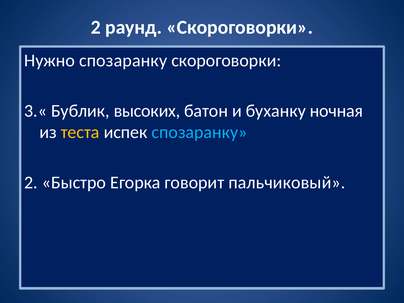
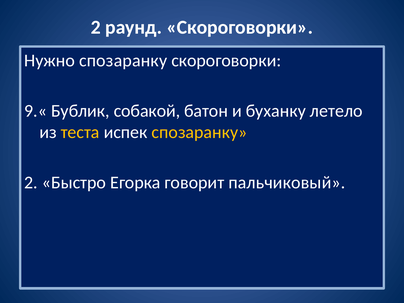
3.«: 3.« -> 9.« (36, 111)
высоких: высоких -> собакой (147, 111)
ночная: ночная -> летело (336, 111)
спозаранку colour: light blue -> yellow (200, 132)
